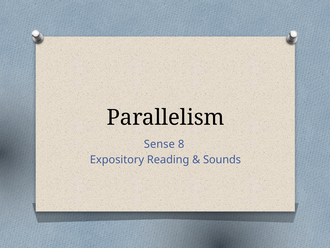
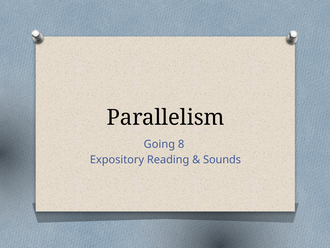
Sense: Sense -> Going (159, 144)
